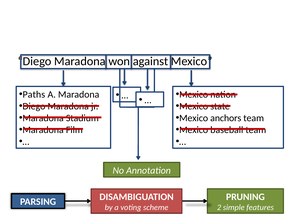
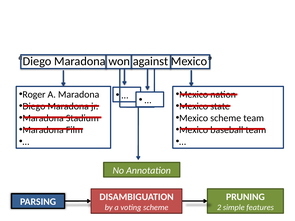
Paths: Paths -> Roger (34, 95)
Mexico anchors: anchors -> scheme (226, 118)
